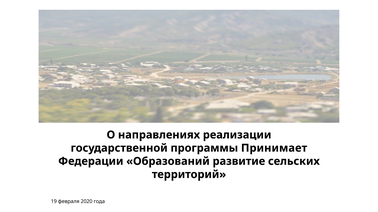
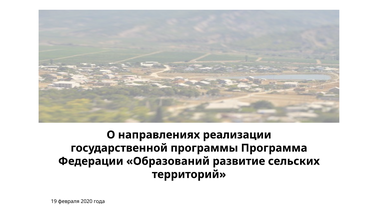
Принимает: Принимает -> Программа (274, 148)
